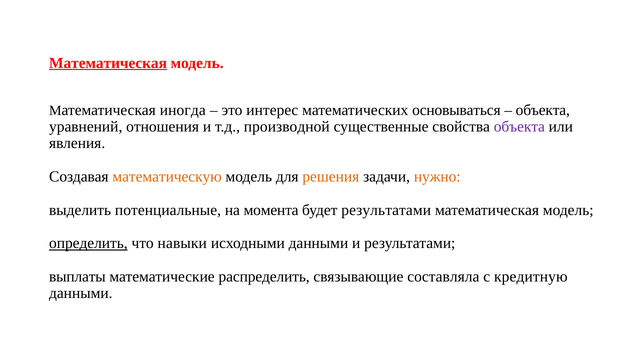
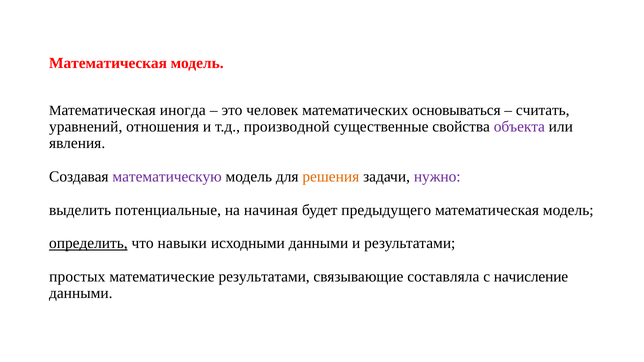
Математическая underline: present -> none (108, 63)
интерес: интерес -> человек (272, 110)
объекта: объекта -> считать (543, 110)
математическую colour: orange -> purple (167, 177)
нужно colour: orange -> purple (437, 177)
момента: момента -> начиная (271, 210)
будет результатами: результатами -> предыдущего (386, 210)
выплаты: выплаты -> простых (77, 277)
математические распределить: распределить -> результатами (264, 277)
кредитную: кредитную -> начисление (531, 277)
